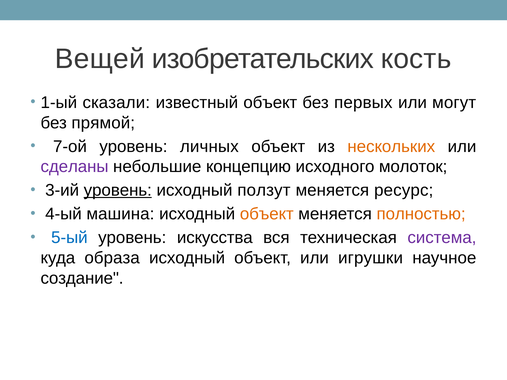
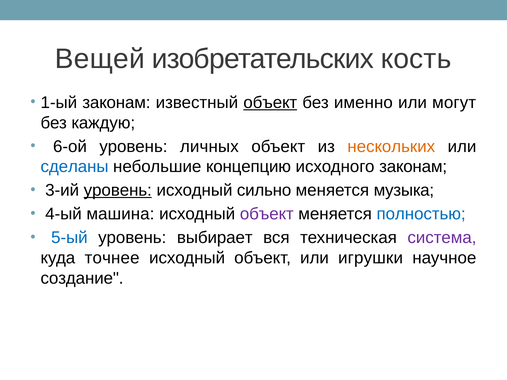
1-ый сказали: сказали -> законам (116, 103)
объект underline: none -> present (270, 103)
первых: первых -> именно (363, 103)
прямой: прямой -> каждую (103, 123)
7-ой: 7-ой -> 6-ой (70, 147)
сделаны colour: purple -> blue (75, 167)
исходного молоток: молоток -> законам (413, 167)
ползут: ползут -> сильно (264, 190)
ресурс: ресурс -> музыка (404, 190)
объект colour: orange -> purple (267, 214)
полностью colour: orange -> blue (421, 214)
искусства: искусства -> выбирает (215, 238)
образа: образа -> точнее (112, 258)
